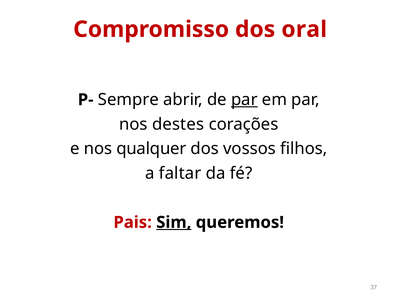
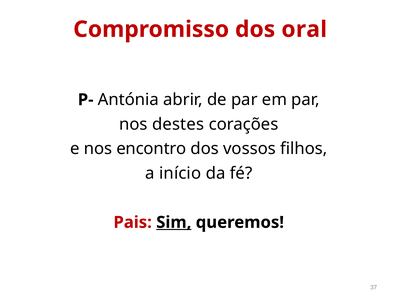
Sempre: Sempre -> Antónia (128, 100)
par underline: present -> none (244, 100)
qualquer: qualquer -> encontro (151, 149)
faltar: faltar -> início (180, 173)
